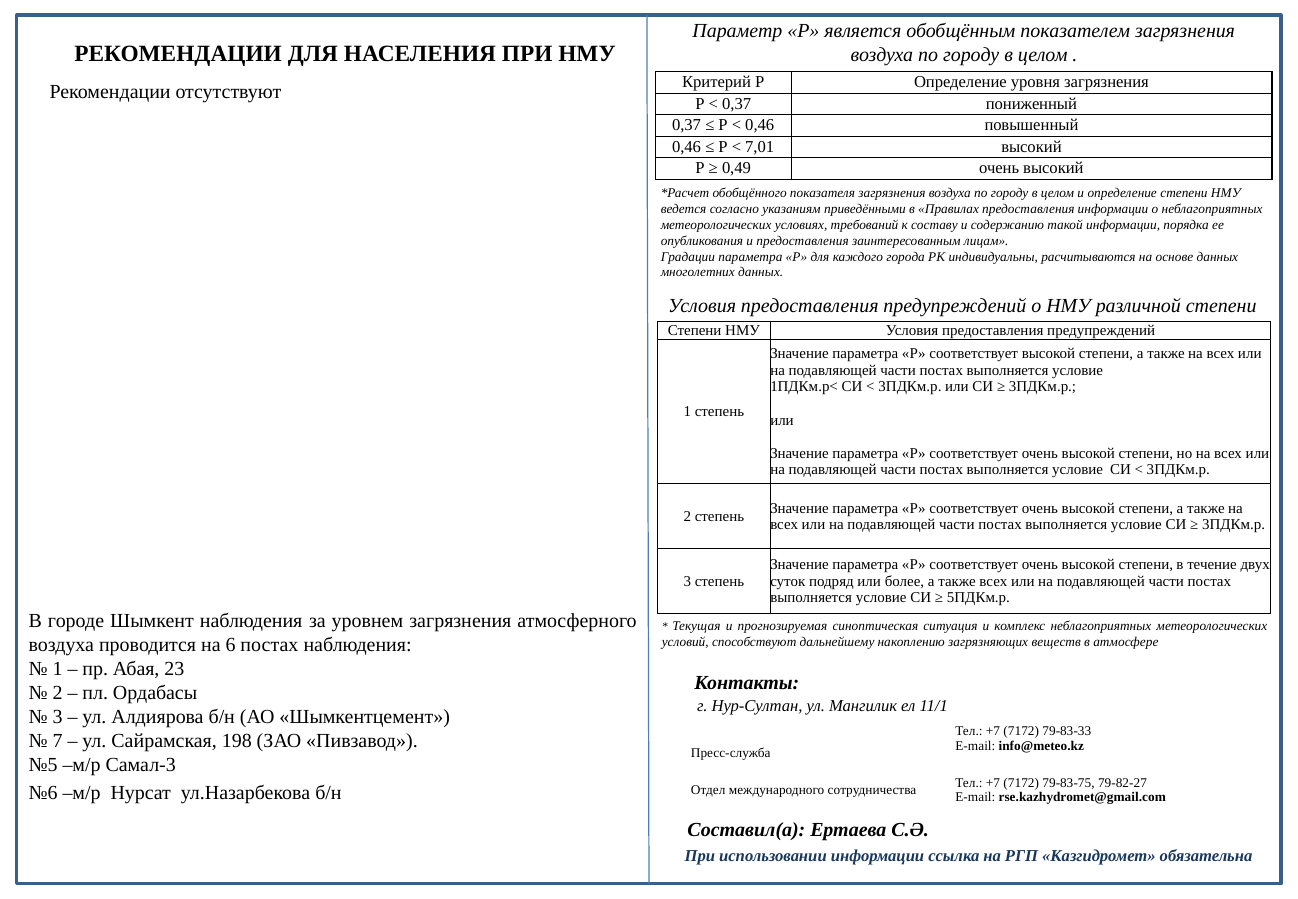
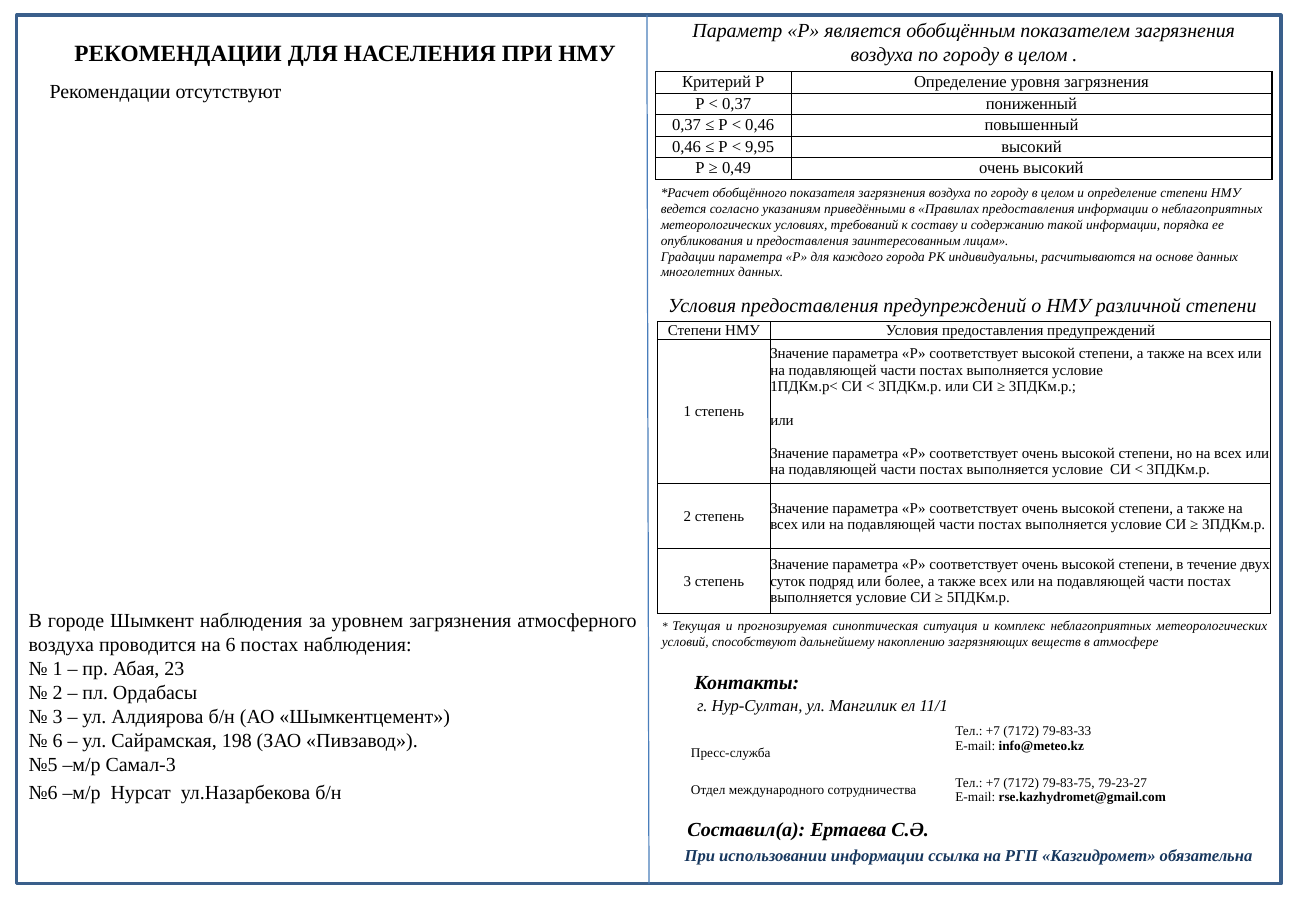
7,01: 7,01 -> 9,95 (760, 147)
7: 7 -> 6 (58, 740)
79-82-27: 79-82-27 -> 79-23-27 (1122, 782)
